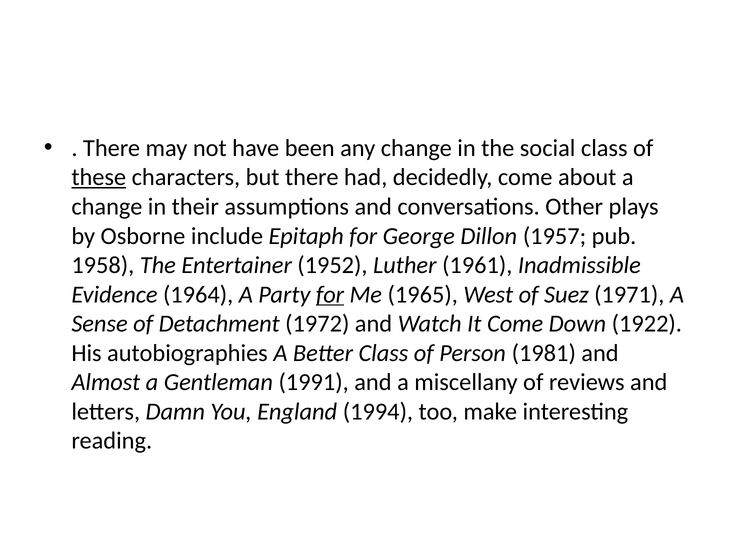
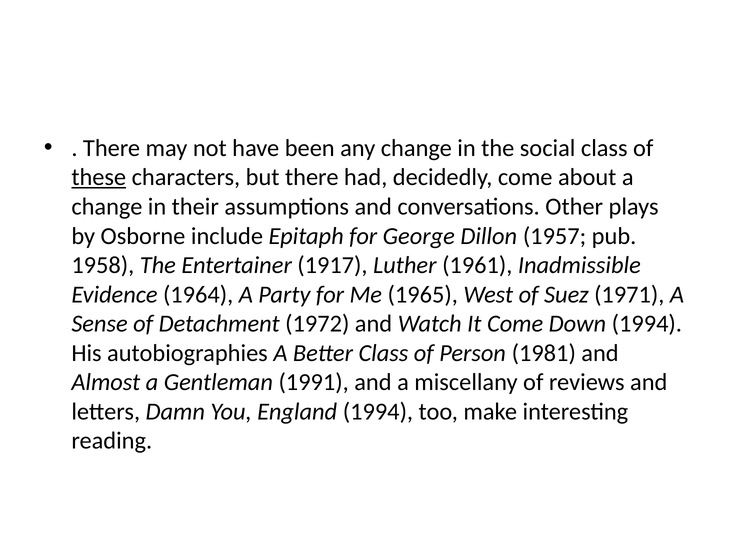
1952: 1952 -> 1917 (332, 265)
for underline: present -> none (330, 295)
Down 1922: 1922 -> 1994 (647, 324)
